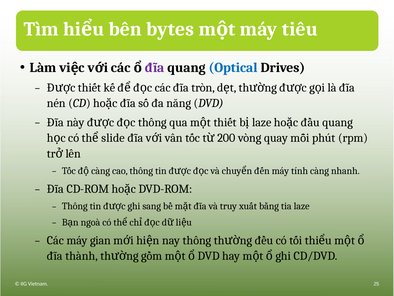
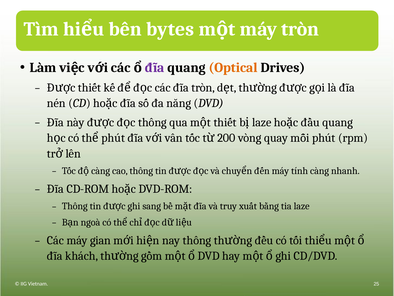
máy tiêu: tiêu -> tròn (300, 29)
Optical colour: blue -> orange (233, 68)
slide: slide -> phút (113, 138)
thành: thành -> khách (82, 256)
